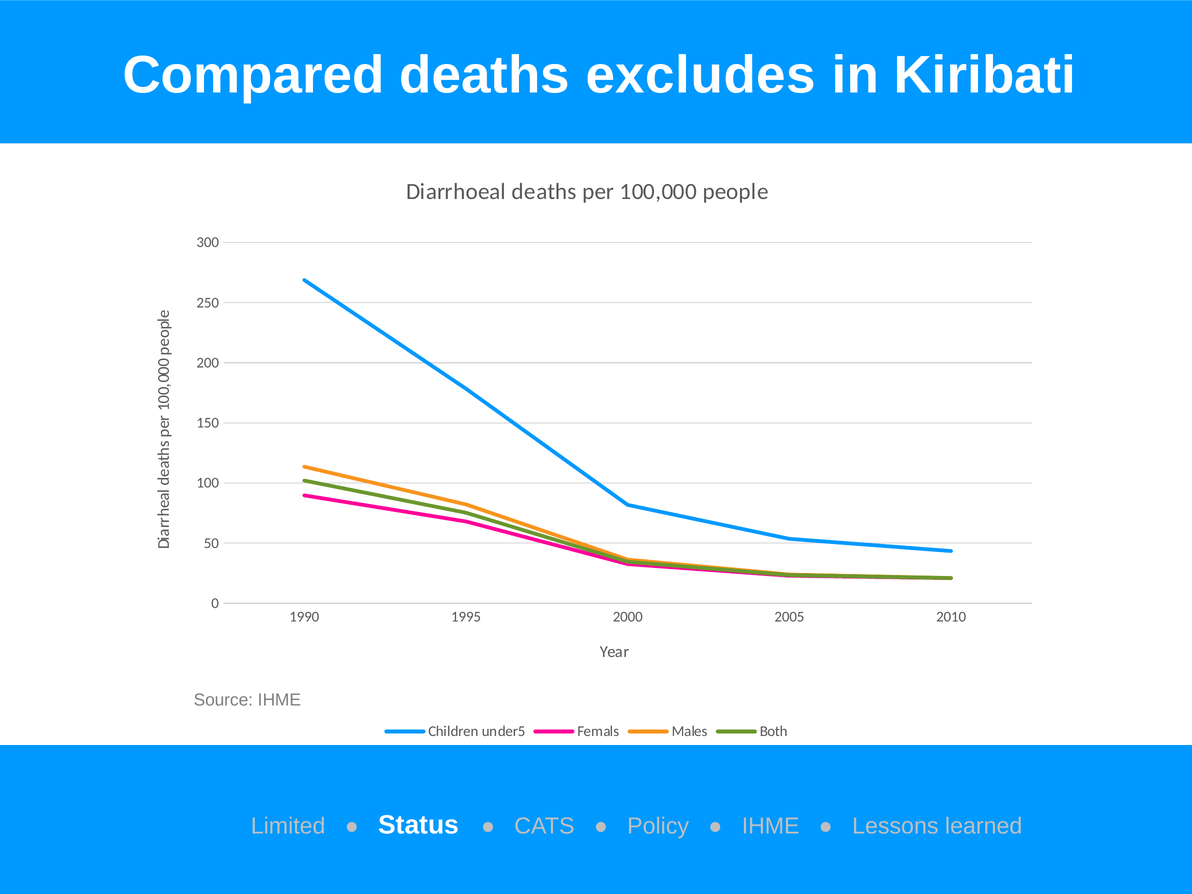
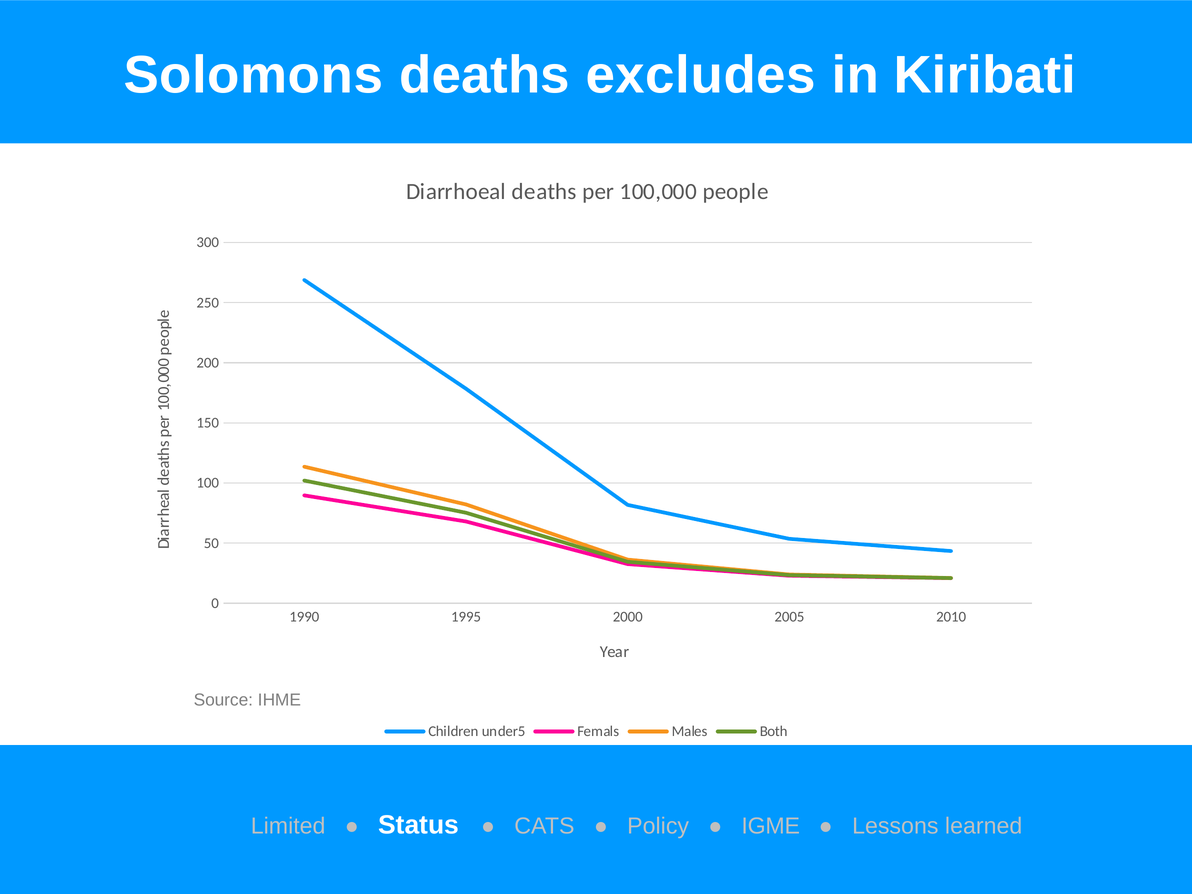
Compared: Compared -> Solomons (253, 75)
IHME: IHME -> IGME (771, 826)
